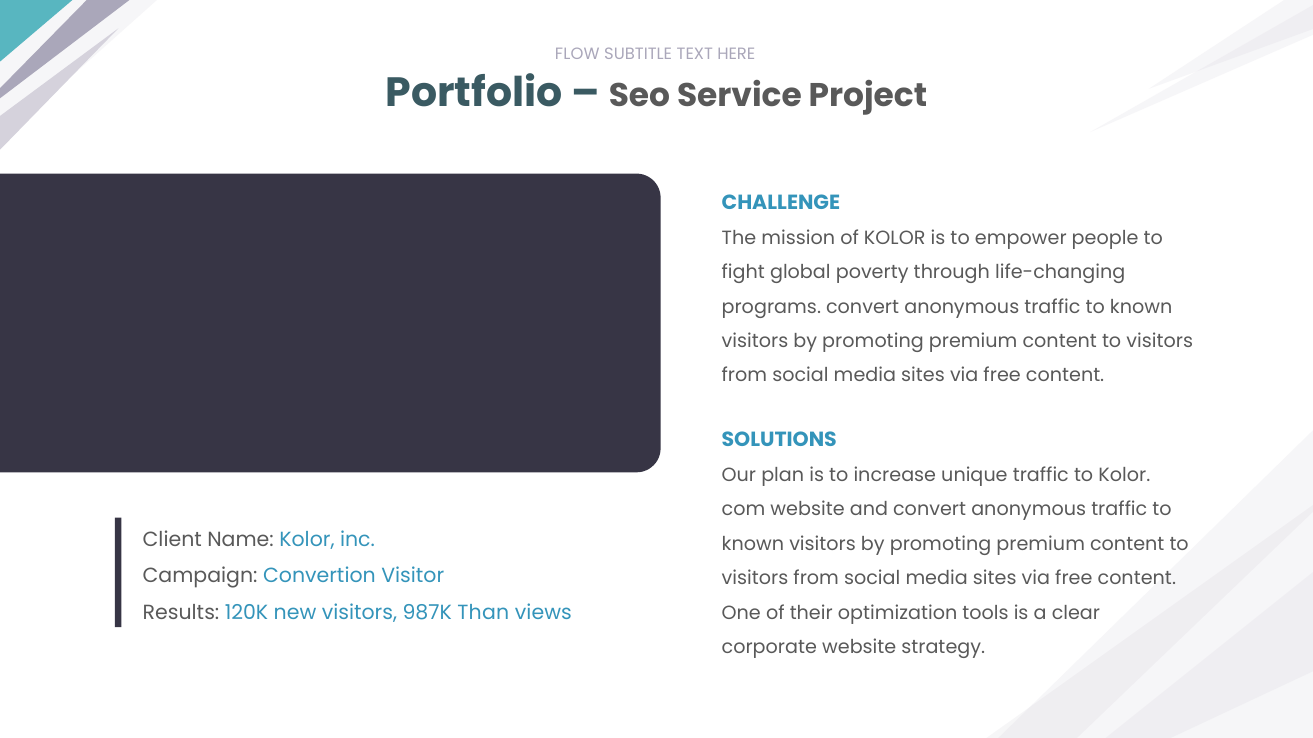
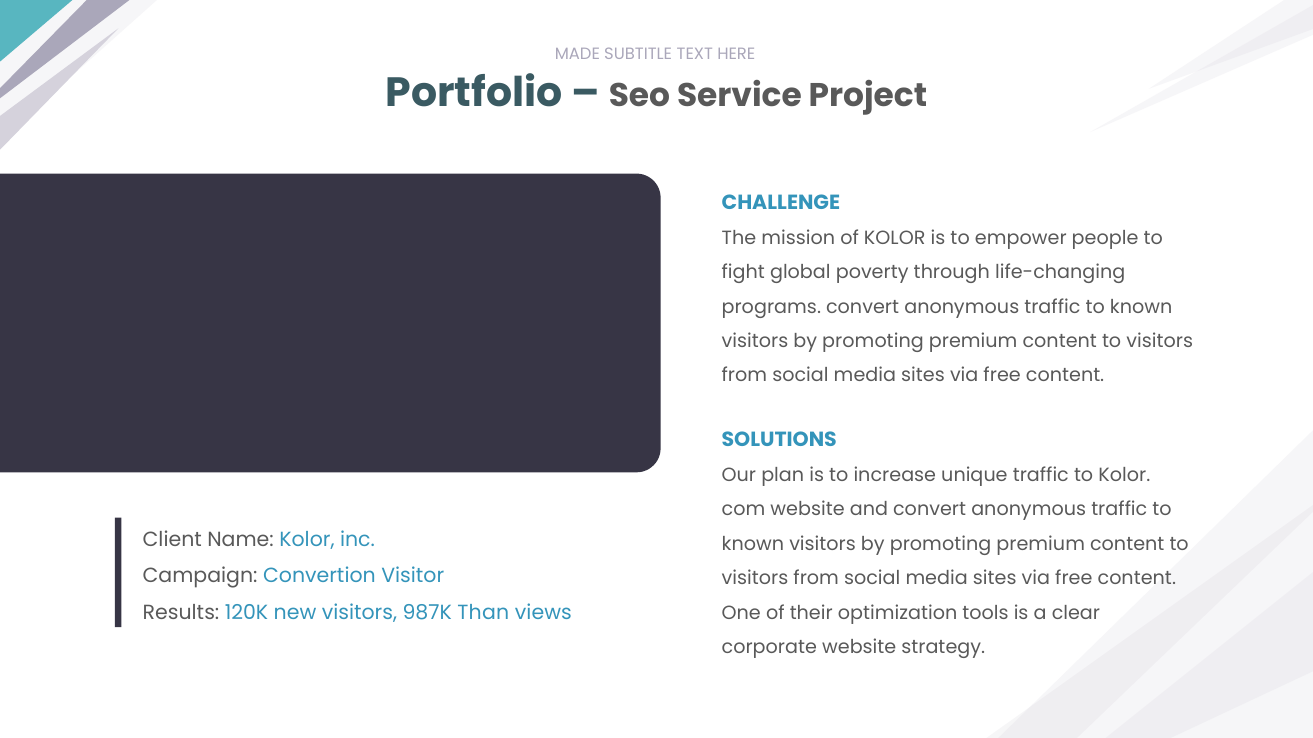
FLOW: FLOW -> MADE (577, 54)
